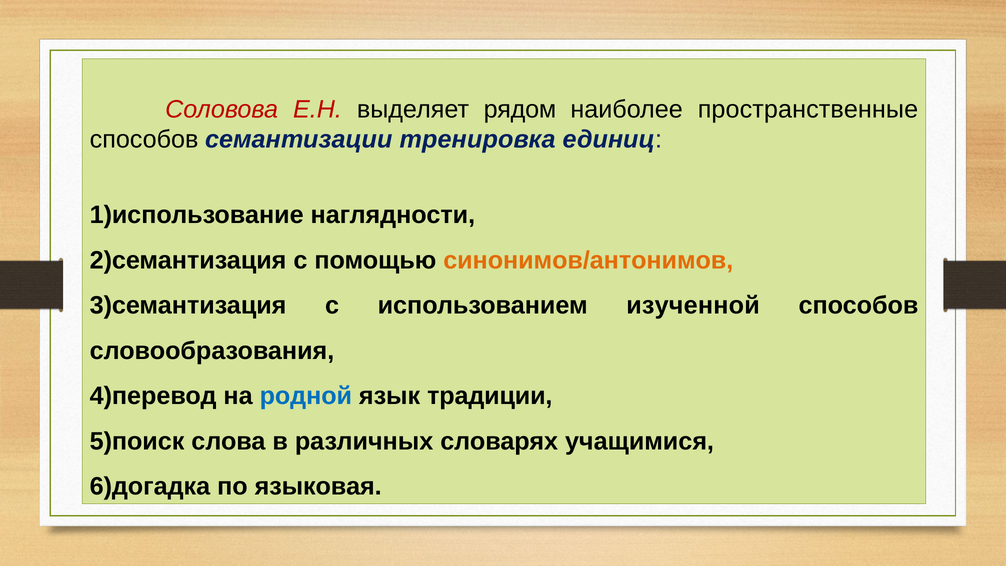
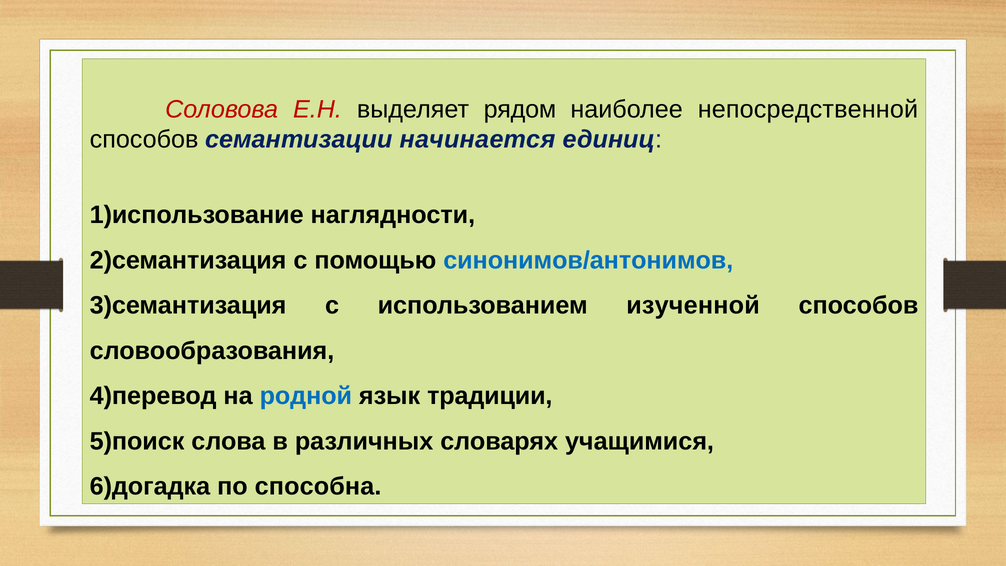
пространственные: пространственные -> непосредственной (808, 109)
тренировка: тренировка -> начинается (478, 139)
синонимов/антонимов colour: orange -> blue (588, 260)
языковая: языковая -> способна (318, 487)
